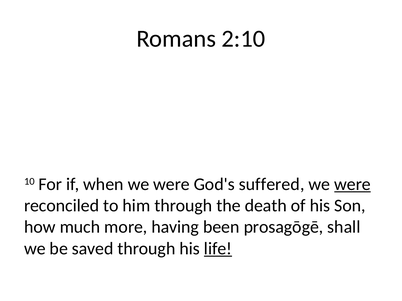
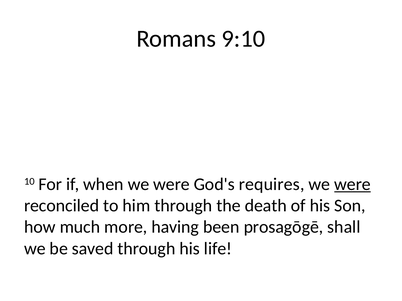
2:10: 2:10 -> 9:10 (243, 39)
suffered: suffered -> requires (272, 184)
life underline: present -> none (218, 249)
